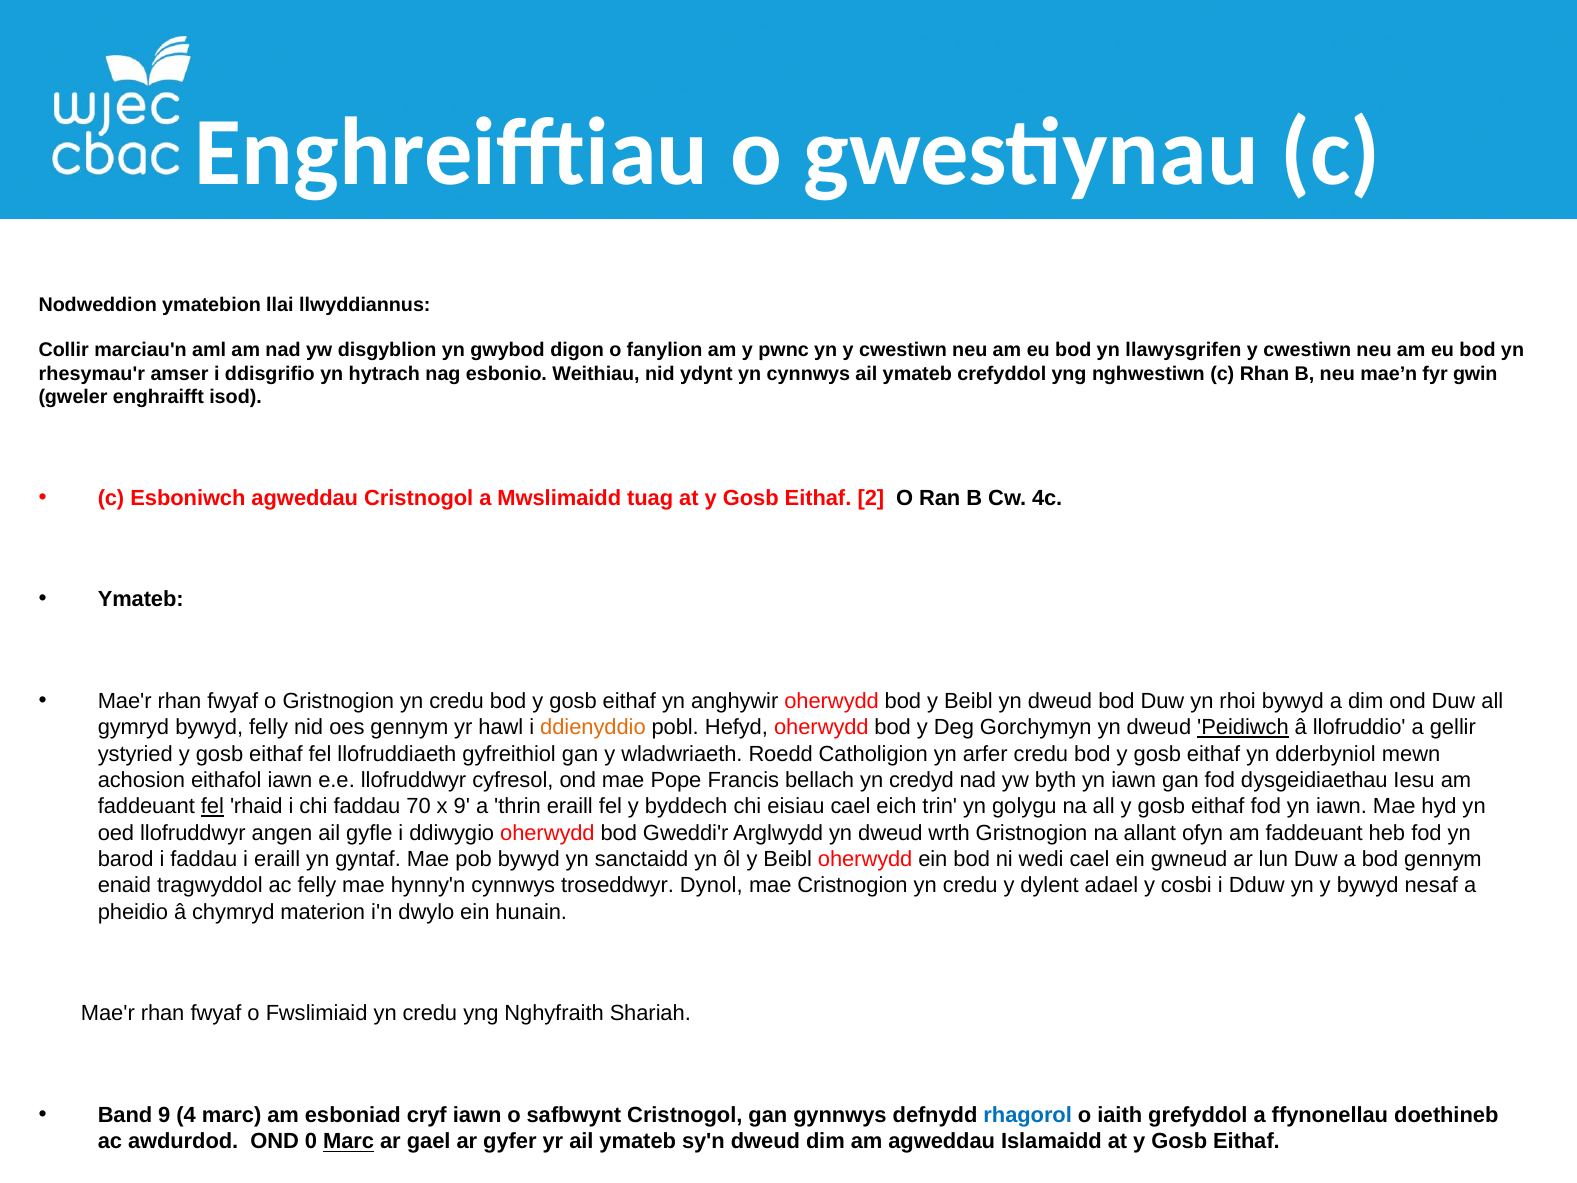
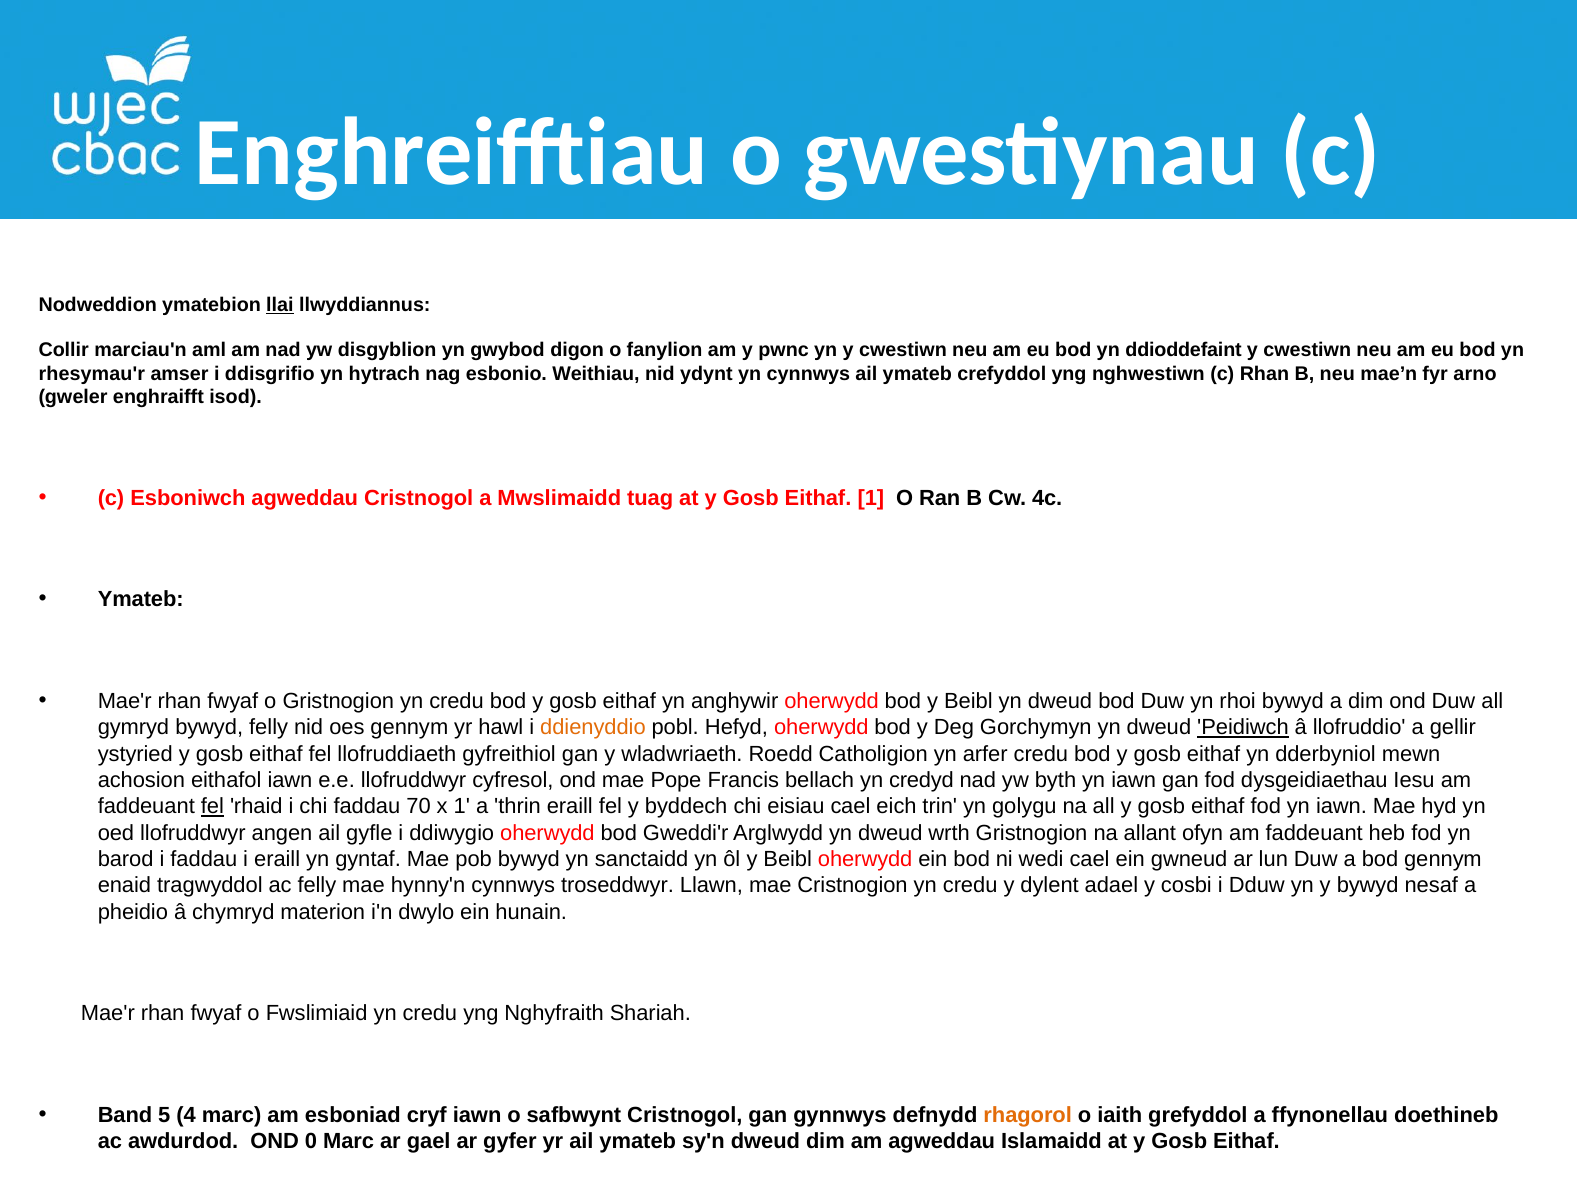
llai underline: none -> present (280, 305)
llawysgrifen: llawysgrifen -> ddioddefaint (1184, 350)
gwin: gwin -> arno (1475, 374)
Eithaf 2: 2 -> 1 (871, 498)
x 9: 9 -> 1 (462, 806)
Dynol: Dynol -> Llawn (711, 885)
Band 9: 9 -> 5 (164, 1115)
rhagorol colour: blue -> orange (1028, 1115)
Marc underline: present -> none (349, 1141)
